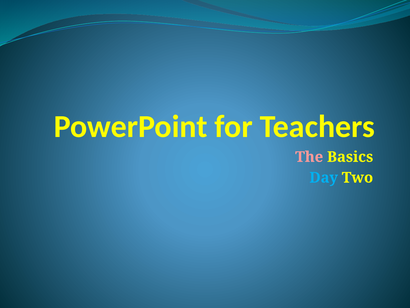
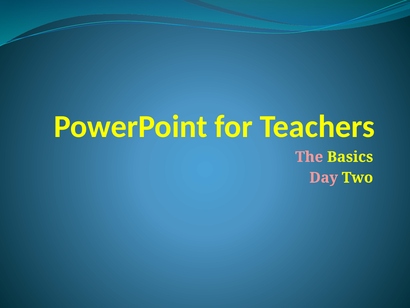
Day colour: light blue -> pink (324, 177)
